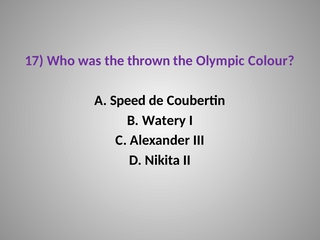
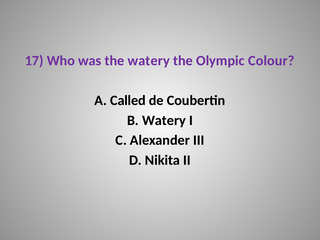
the thrown: thrown -> watery (149, 61)
Speed: Speed -> Called (128, 100)
